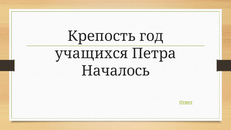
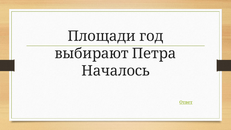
Крепость: Крепость -> Площади (102, 36)
учащихся: учащихся -> выбирают (92, 53)
